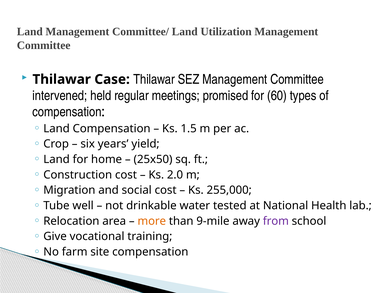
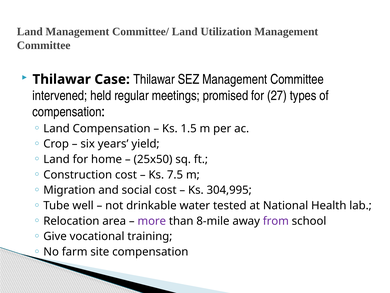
60: 60 -> 27 (277, 95)
2.0: 2.0 -> 7.5 (175, 174)
255,000: 255,000 -> 304,995 (229, 190)
more colour: orange -> purple (152, 221)
9-mile: 9-mile -> 8-mile (213, 221)
